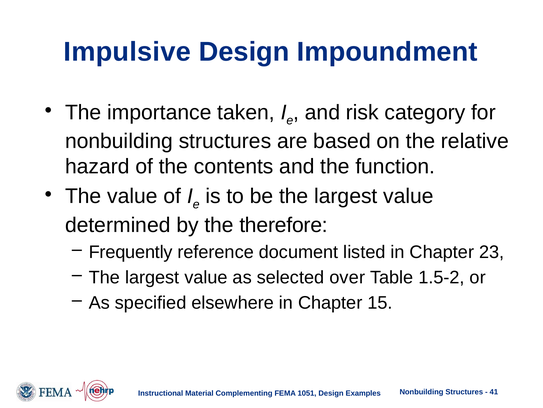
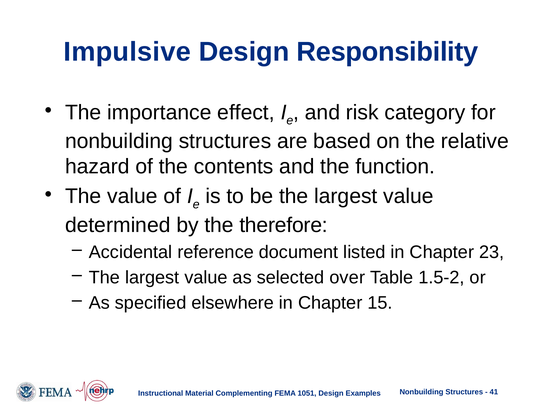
Impoundment: Impoundment -> Responsibility (387, 52)
taken: taken -> effect (246, 112)
Frequently: Frequently -> Accidental (131, 252)
